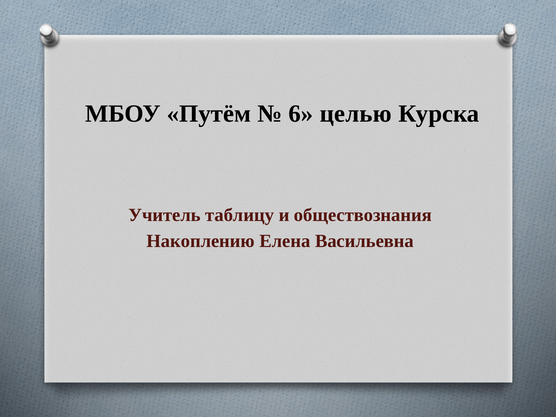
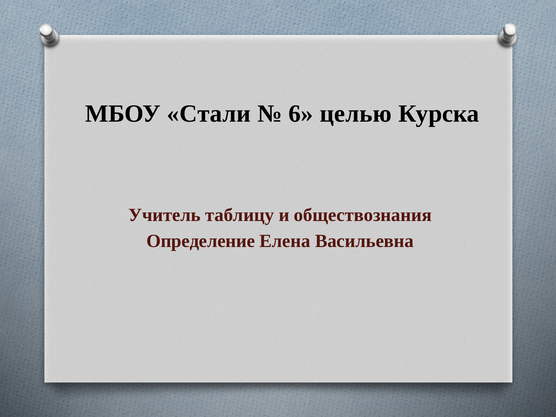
Путём: Путём -> Стали (209, 114)
Накоплению: Накоплению -> Определение (201, 241)
